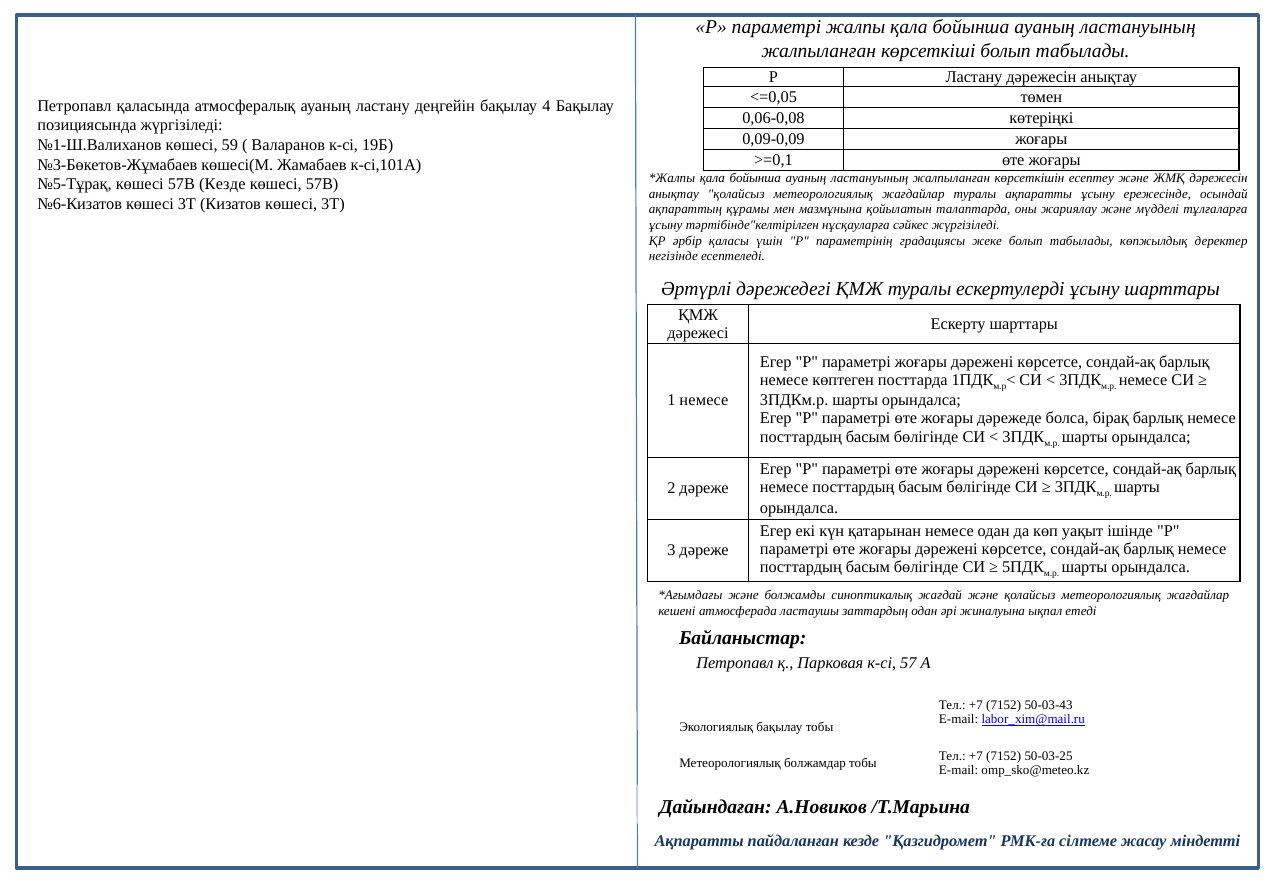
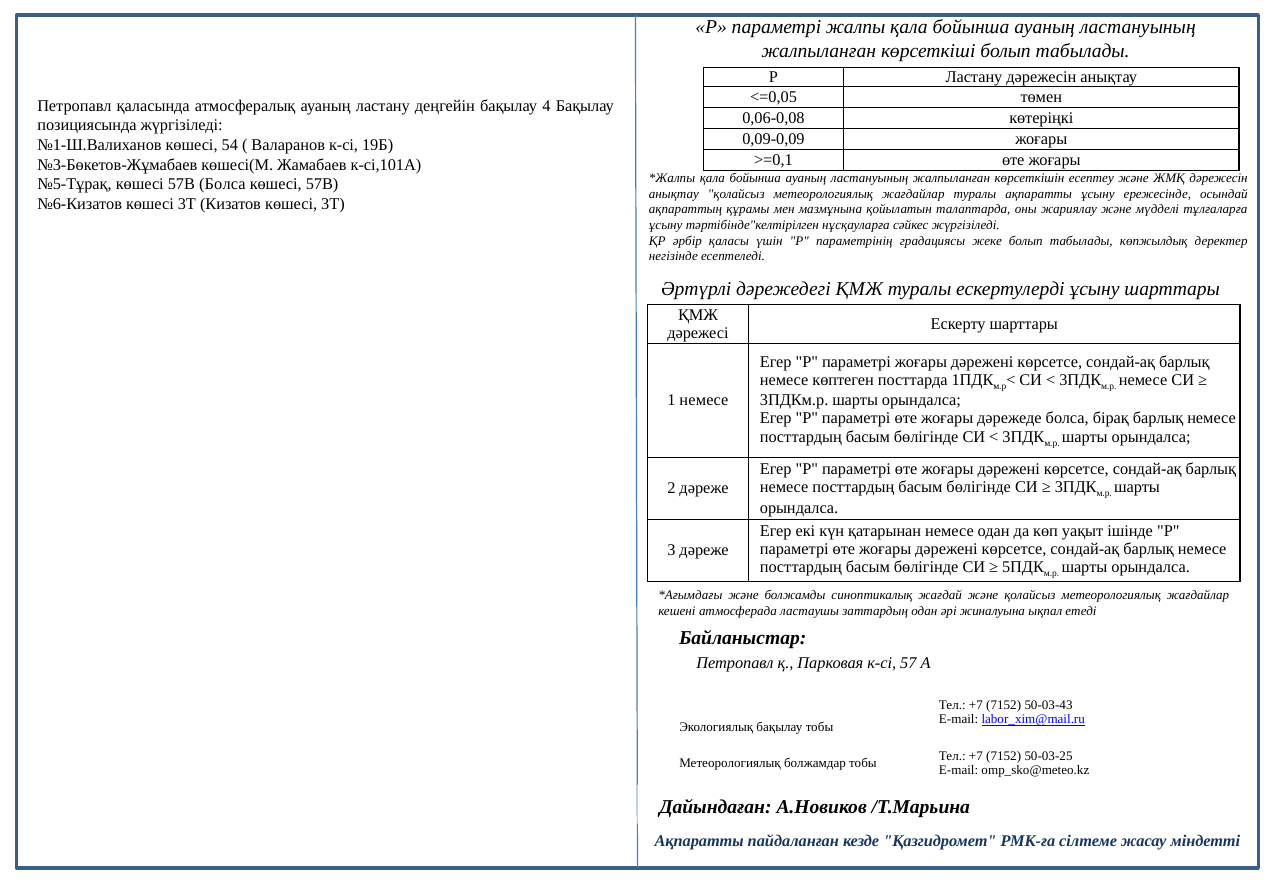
59: 59 -> 54 (230, 145)
57В Кезде: Кезде -> Болса (222, 184)
